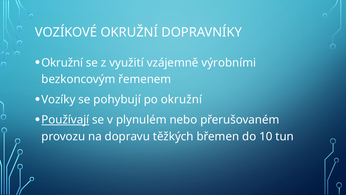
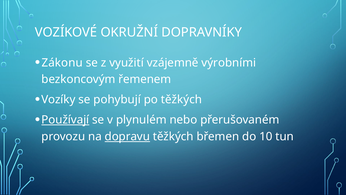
Okružní: Okružní -> Zákonu (62, 63)
po okružní: okružní -> těžkých (181, 99)
dopravu underline: none -> present (127, 136)
